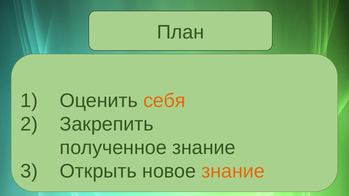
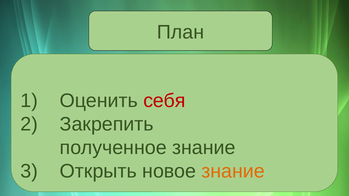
себя colour: orange -> red (164, 101)
